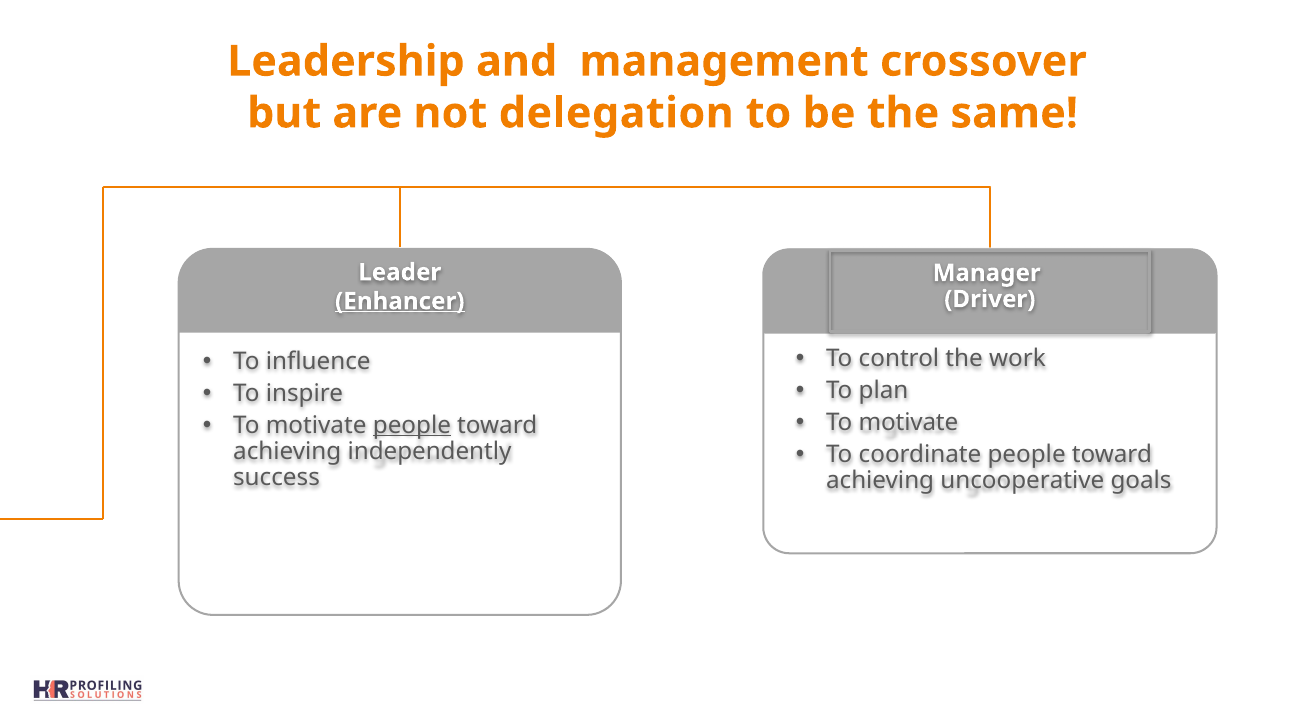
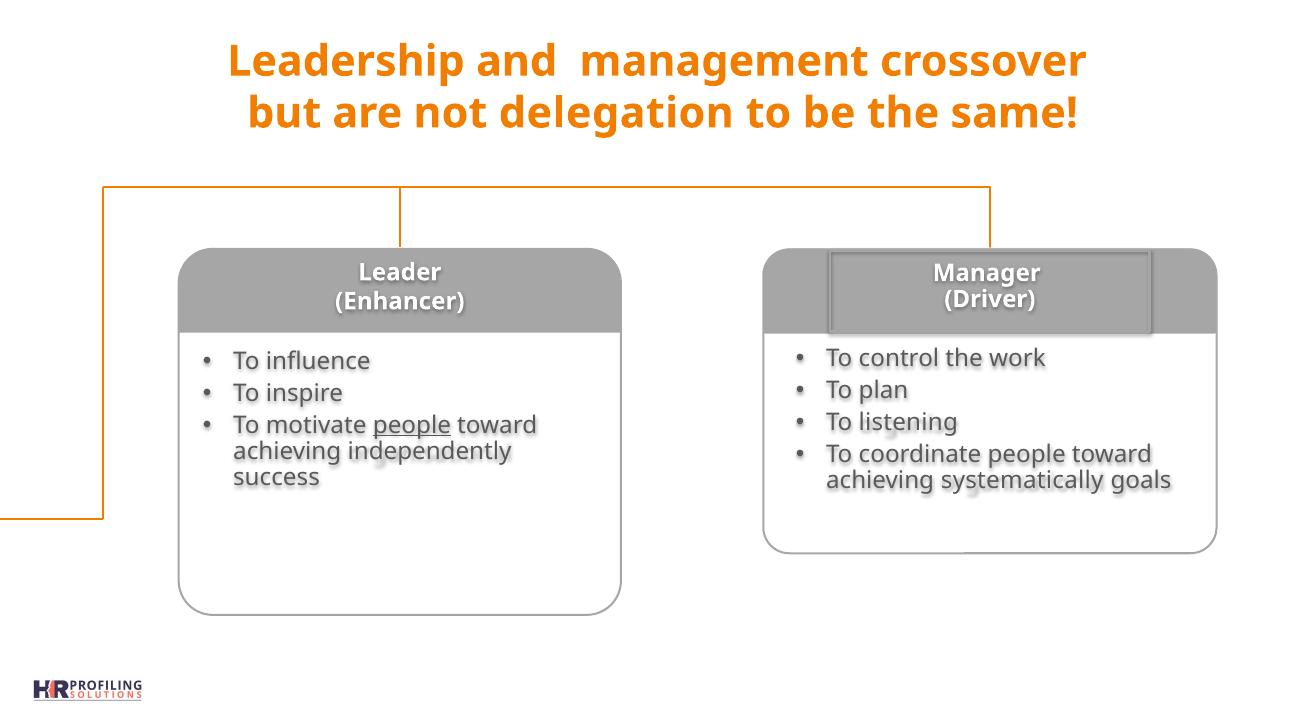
Enhancer underline: present -> none (400, 301)
motivate: motivate -> listening (908, 422)
uncooperative: uncooperative -> systematically (1022, 480)
